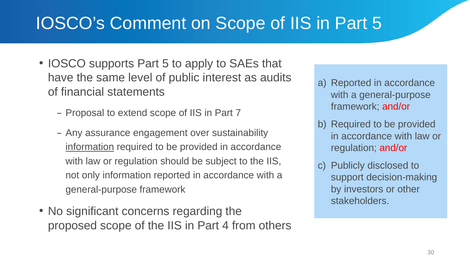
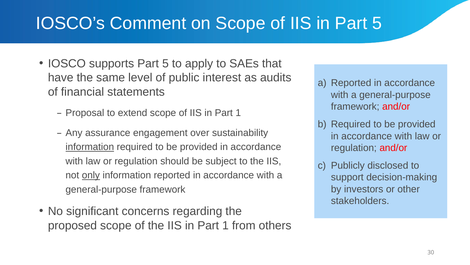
7: 7 -> 1 (238, 113)
only underline: none -> present (91, 175)
4: 4 -> 1 (225, 225)
